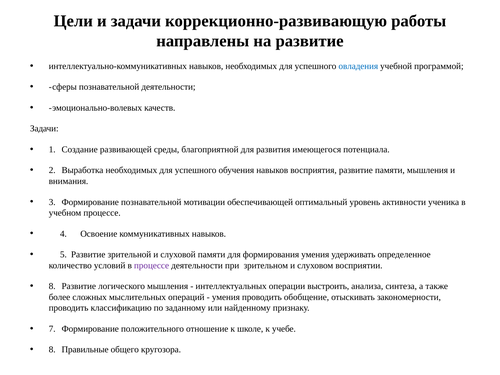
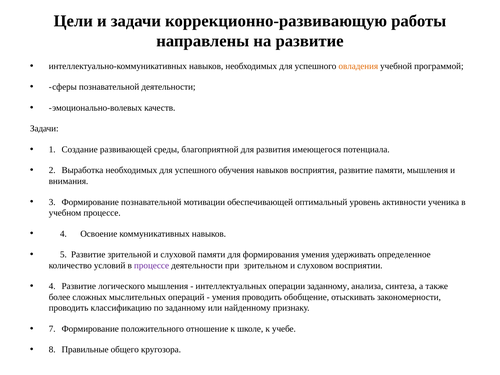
овладения colour: blue -> orange (358, 66)
8: 8 -> 4 (52, 286)
операции выстроить: выстроить -> заданному (328, 286)
